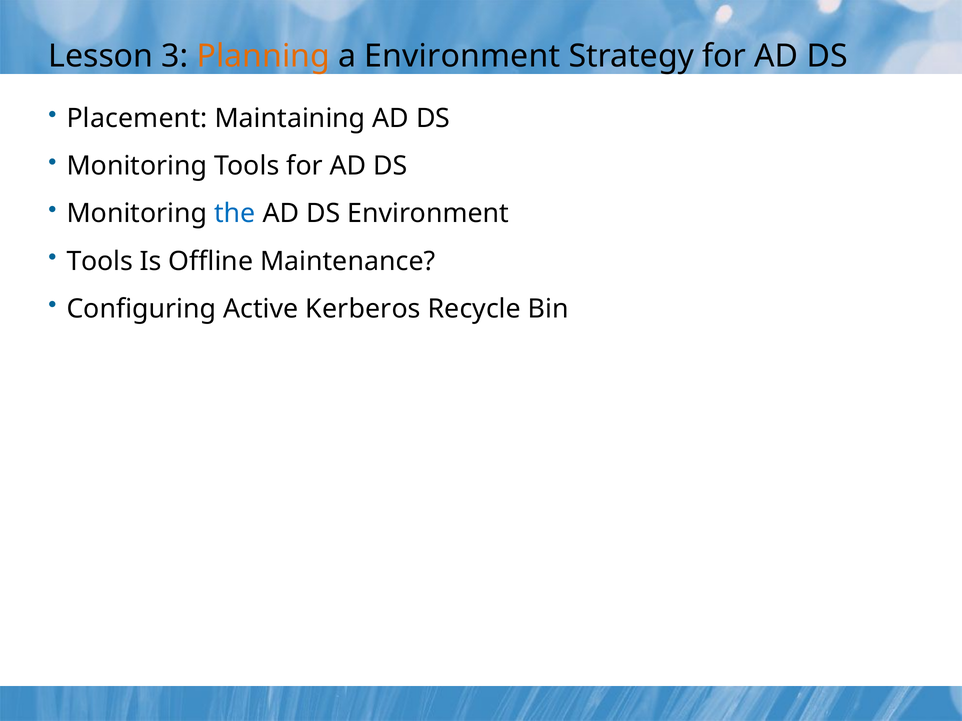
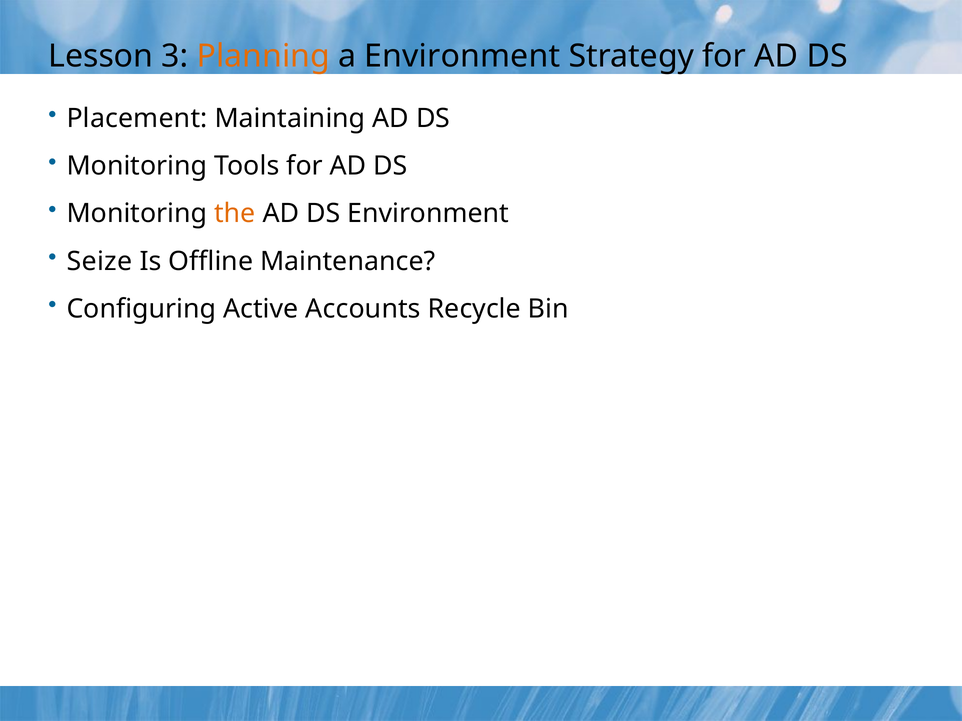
the colour: blue -> orange (235, 214)
Tools: Tools -> Seize (100, 261)
Kerberos: Kerberos -> Accounts (363, 309)
